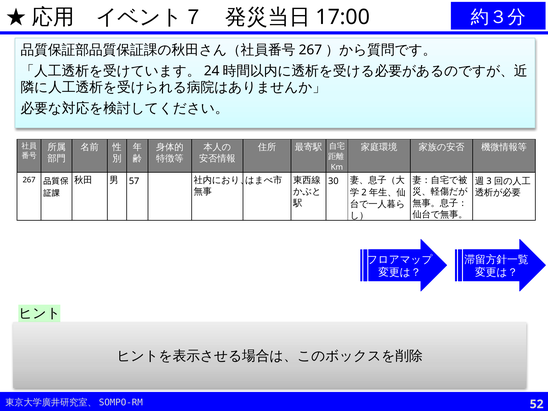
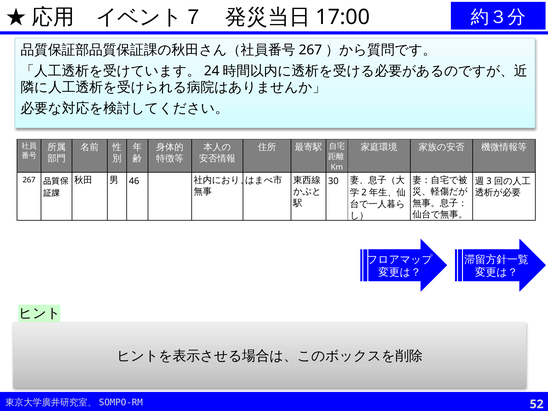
57: 57 -> 46 (134, 181)
